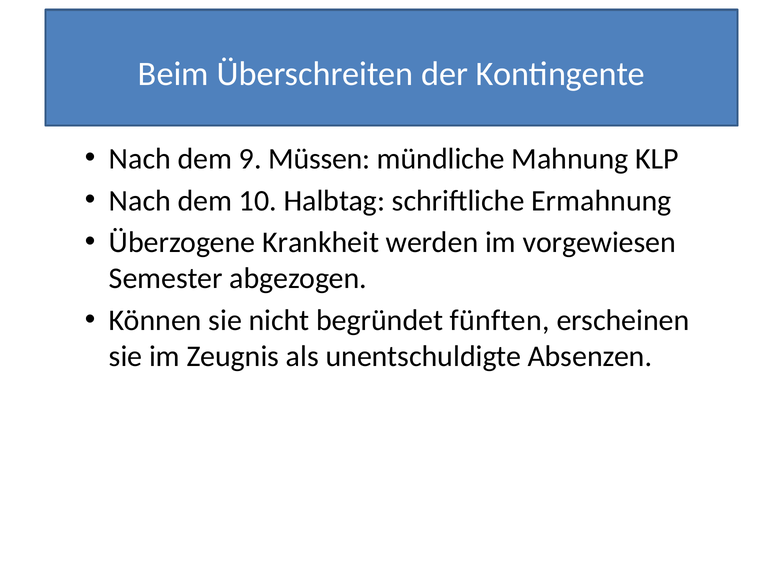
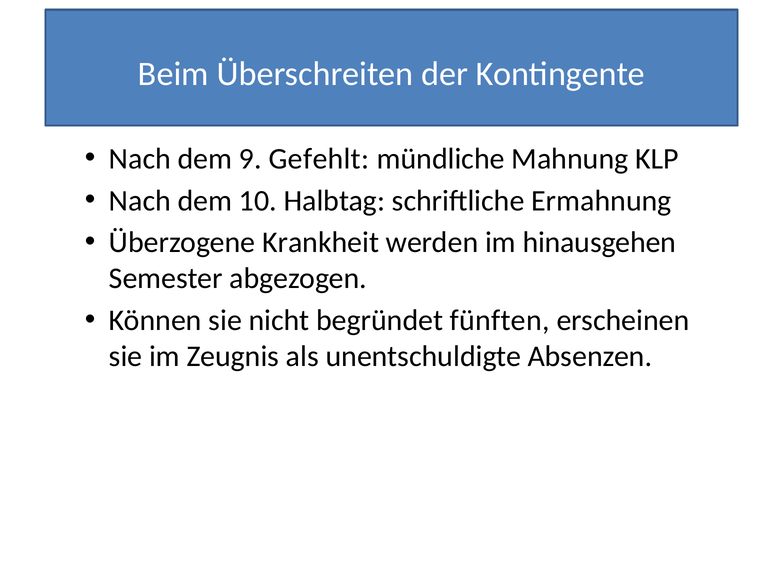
Müssen: Müssen -> Gefehlt (319, 159)
vorgewiesen: vorgewiesen -> hinausgehen (599, 243)
